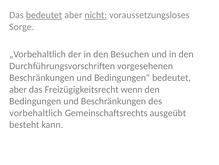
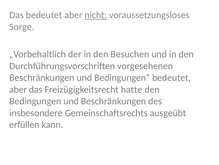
bedeutet underline: present -> none (44, 15)
wenn: wenn -> hatte (132, 89)
vorbehaltlich: vorbehaltlich -> insbesondere (36, 112)
besteht: besteht -> erfüllen (24, 124)
